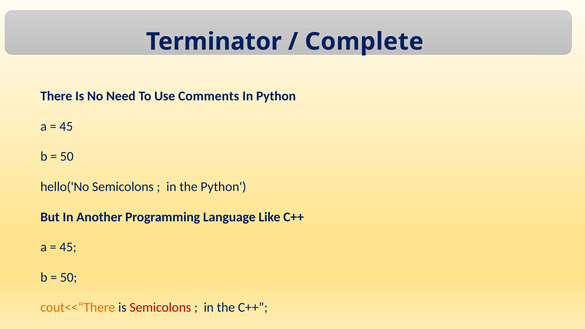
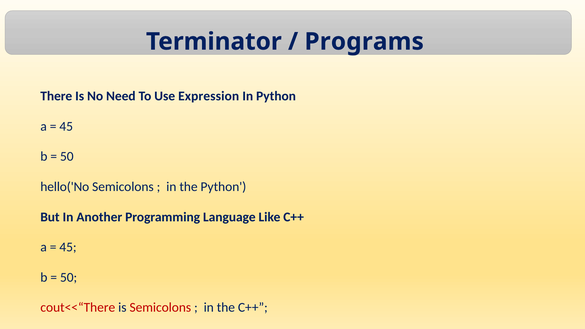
Complete: Complete -> Programs (364, 42)
Comments: Comments -> Expression (209, 96)
cout<<“There colour: orange -> red (78, 308)
